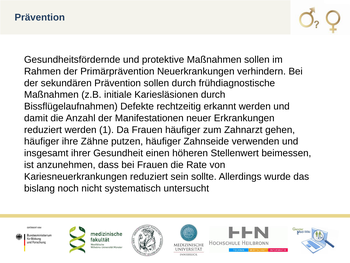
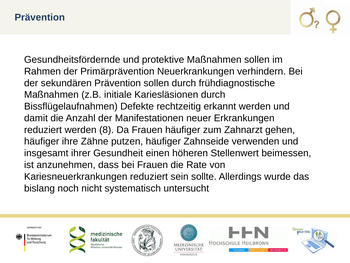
1: 1 -> 8 (107, 130)
